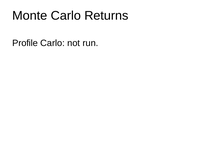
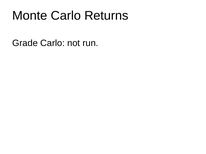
Profile: Profile -> Grade (25, 43)
